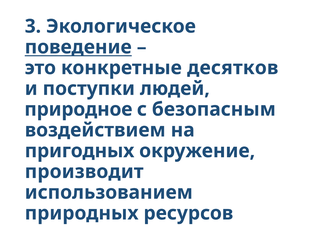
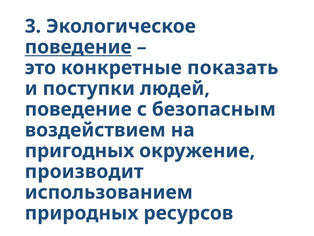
десятков: десятков -> показать (233, 68)
природное: природное -> поведение (78, 109)
